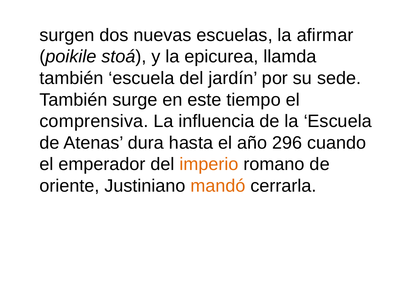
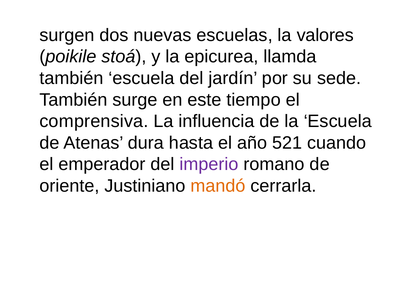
afirmar: afirmar -> valores (325, 35)
296: 296 -> 521 (287, 143)
imperio colour: orange -> purple (209, 165)
